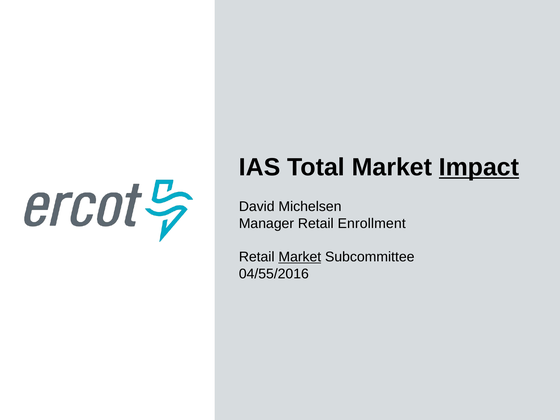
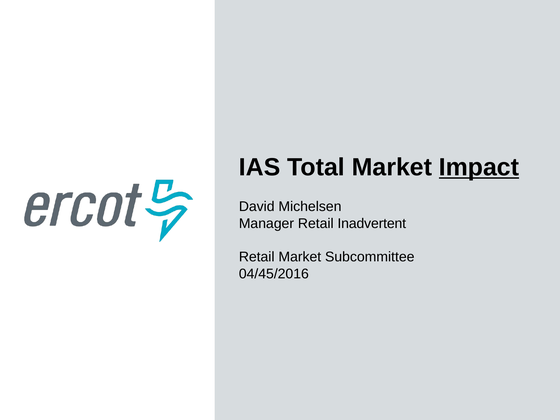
Enrollment: Enrollment -> Inadvertent (372, 223)
Market underline: present -> none (300, 257)
04/55/2016: 04/55/2016 -> 04/45/2016 (274, 274)
